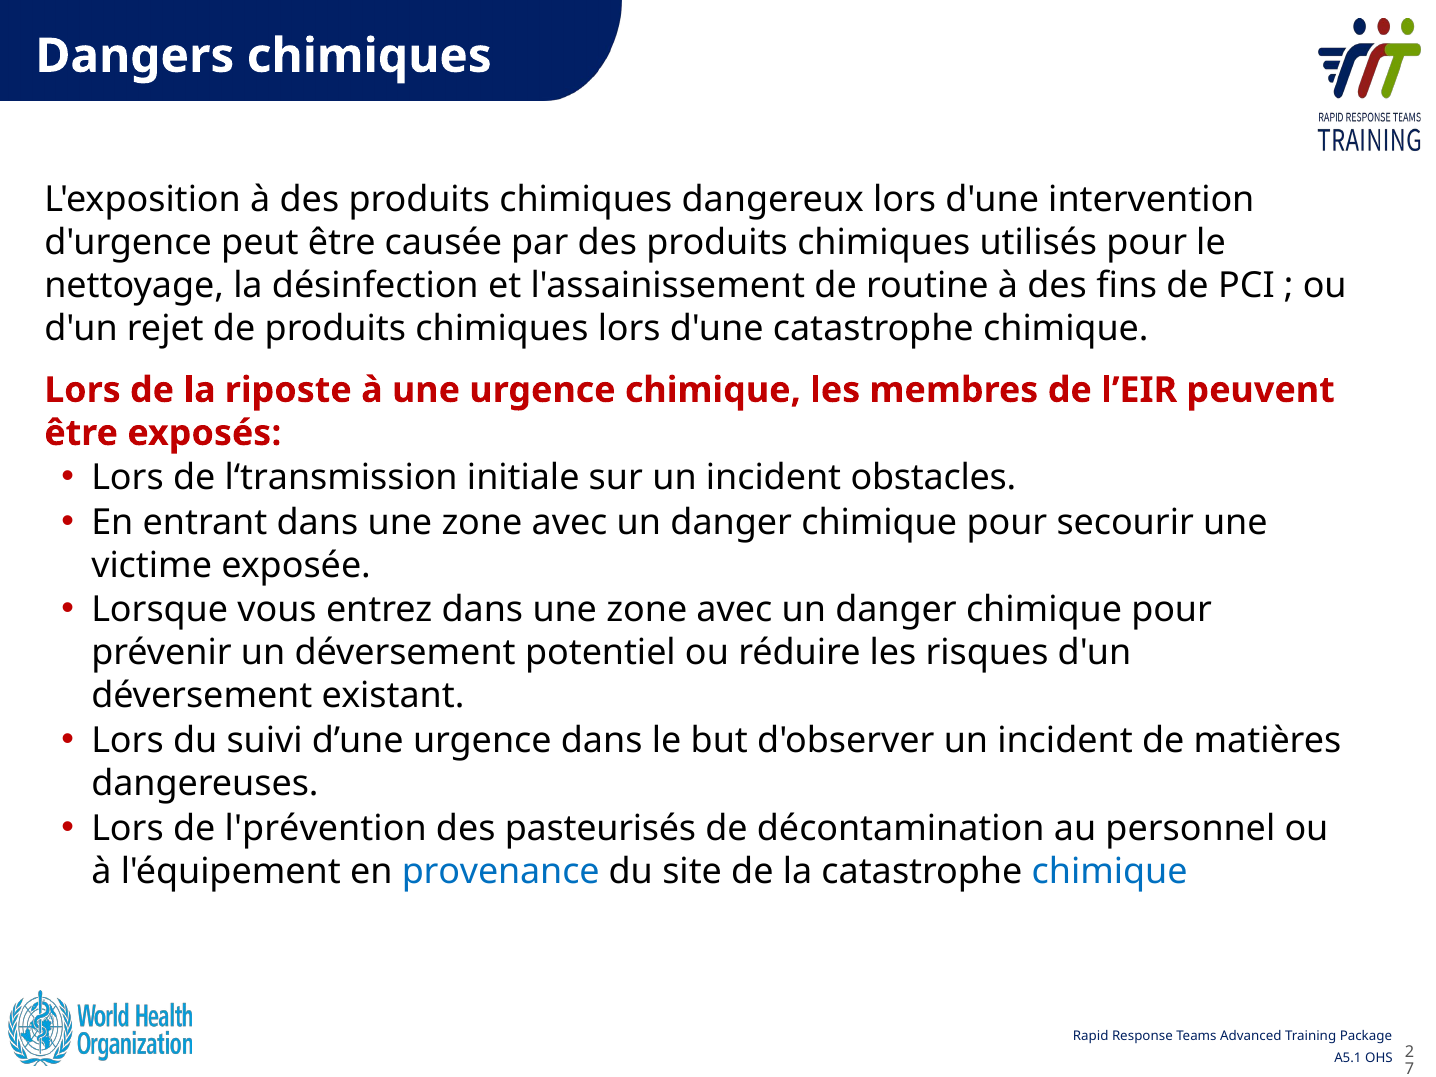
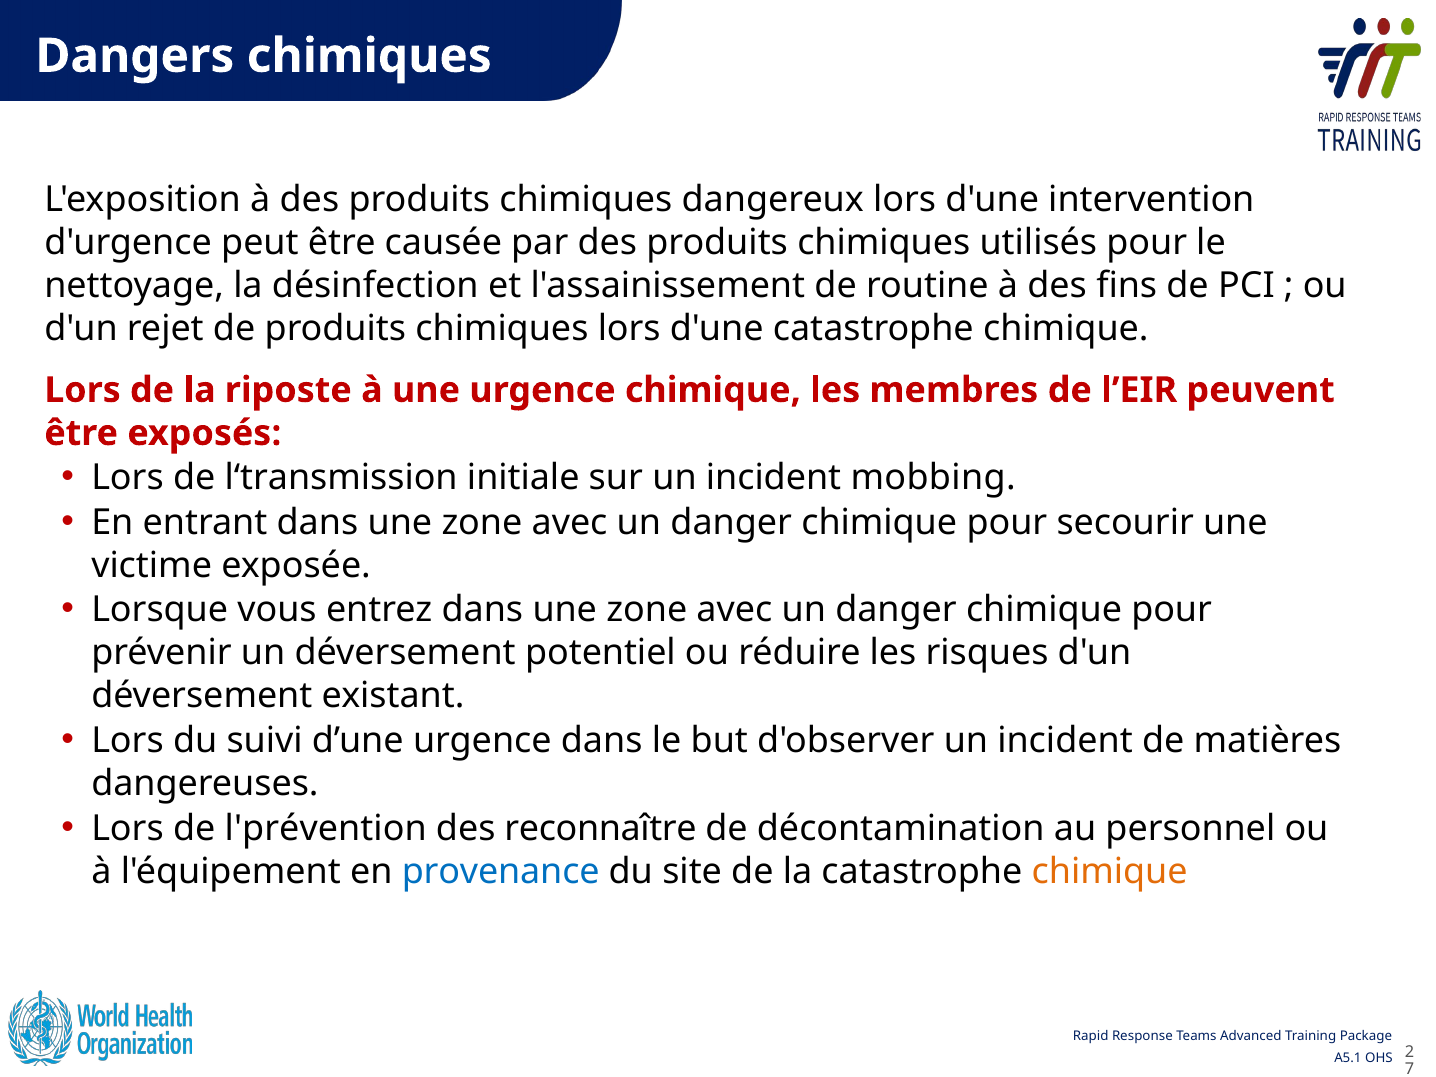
obstacles: obstacles -> mobbing (933, 478)
pasteurisés: pasteurisés -> reconnaître (601, 828)
chimique colour: blue -> orange (1110, 871)
